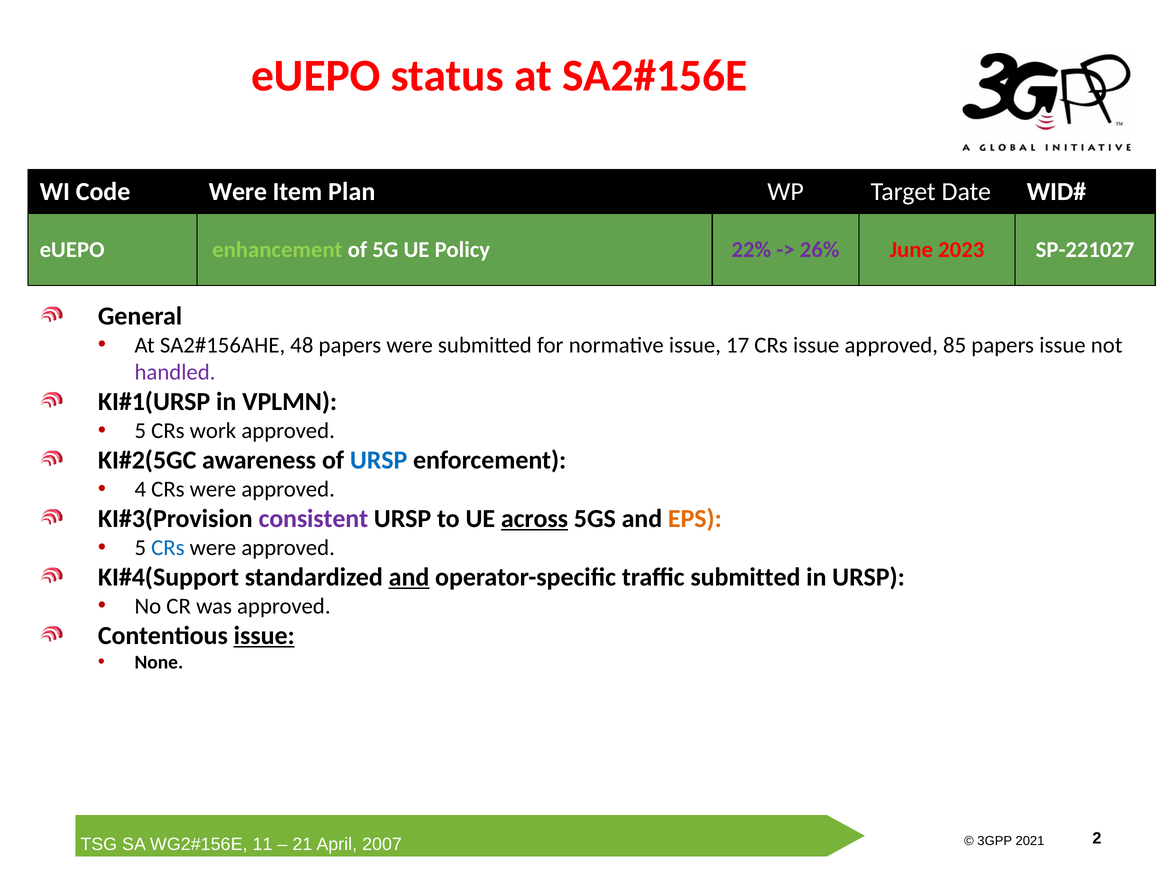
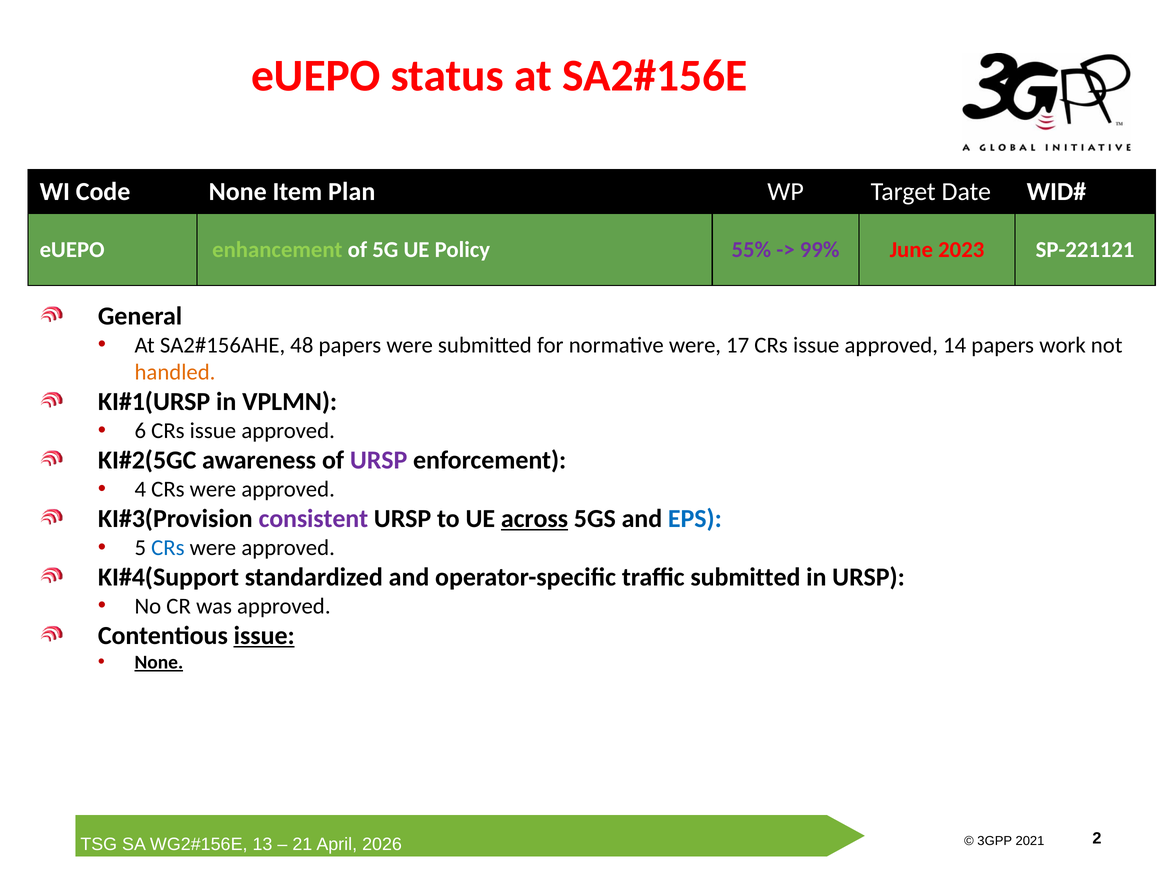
Code Were: Were -> None (238, 192)
22%: 22% -> 55% (751, 250)
26%: 26% -> 99% (820, 250)
SP-221027: SP-221027 -> SP-221121 (1085, 250)
normative issue: issue -> were (695, 345)
85: 85 -> 14 (955, 345)
papers issue: issue -> work (1063, 345)
handled colour: purple -> orange (175, 373)
5: 5 -> 6 (140, 431)
work: work -> issue (213, 431)
URSP colour: blue -> purple (379, 460)
EPS colour: orange -> blue (695, 519)
and underline: present -> none (409, 577)
None underline: none -> present (159, 663)
11: 11 -> 13 (262, 845)
2007: 2007 -> 2026 (382, 845)
